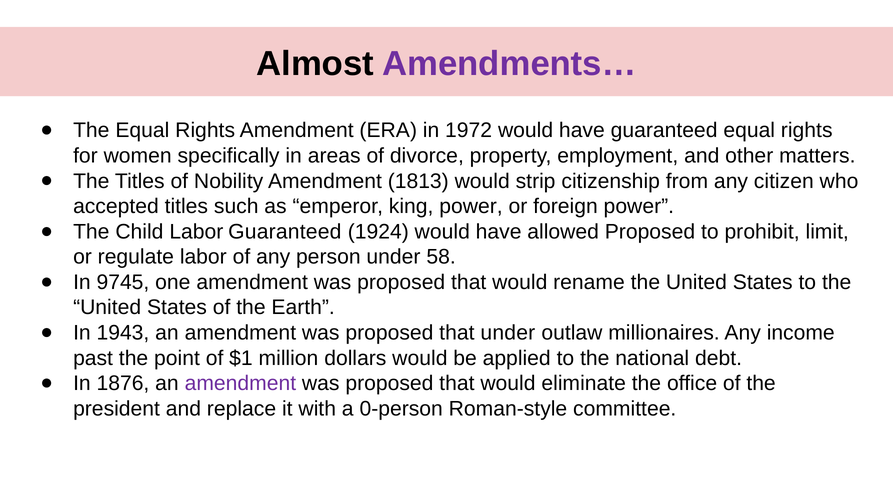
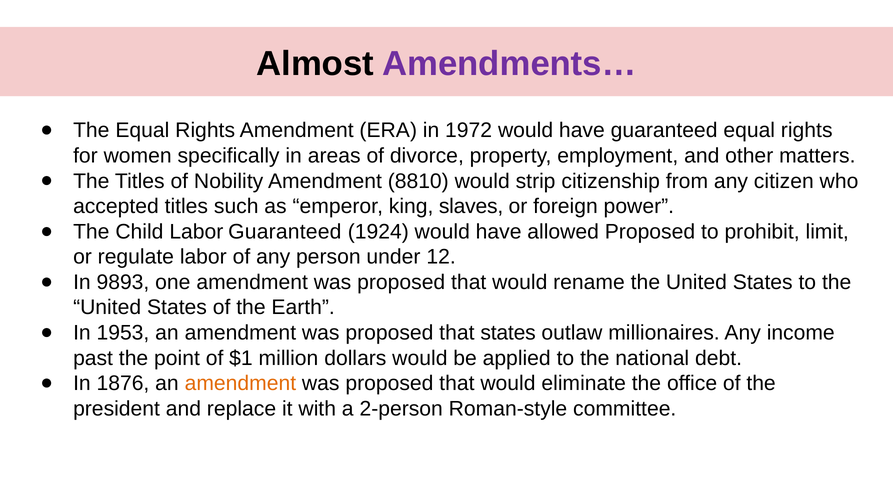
1813: 1813 -> 8810 (418, 181)
king power: power -> slaves (471, 206)
58: 58 -> 12 (441, 257)
9745: 9745 -> 9893 (123, 282)
1943: 1943 -> 1953 (123, 333)
that under: under -> states (508, 333)
amendment colour: purple -> orange (240, 384)
0-person: 0-person -> 2-person (401, 409)
